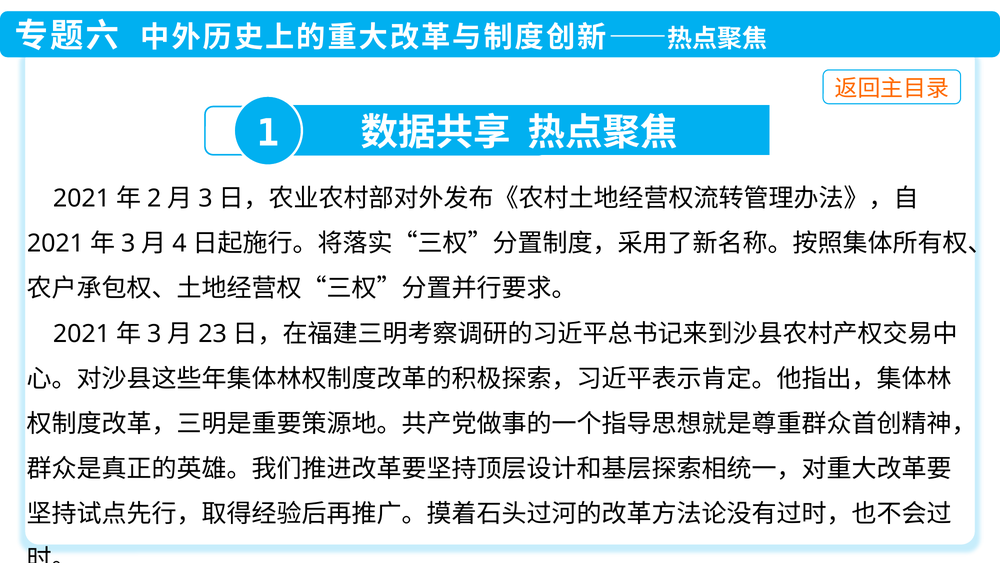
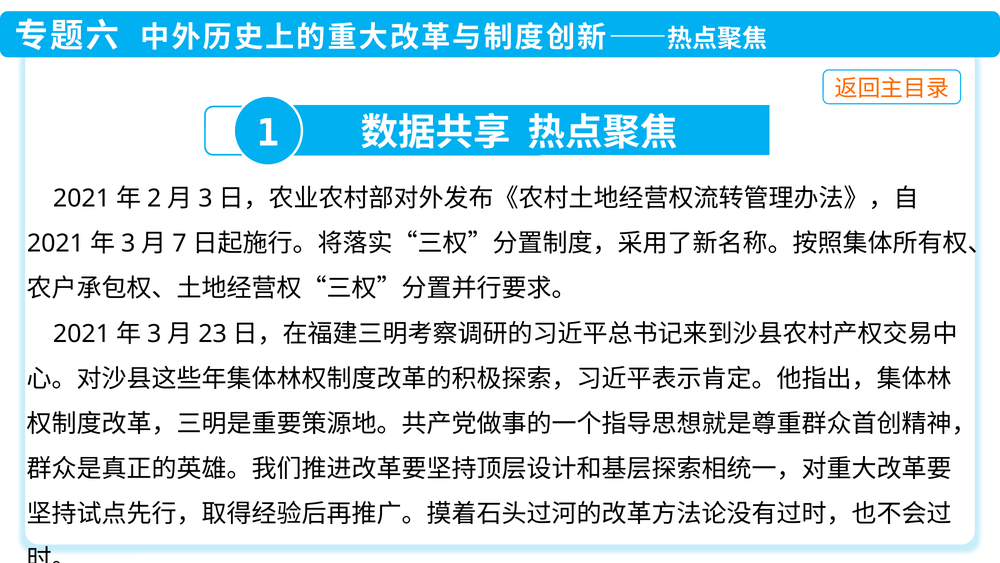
4: 4 -> 7 (179, 243)
